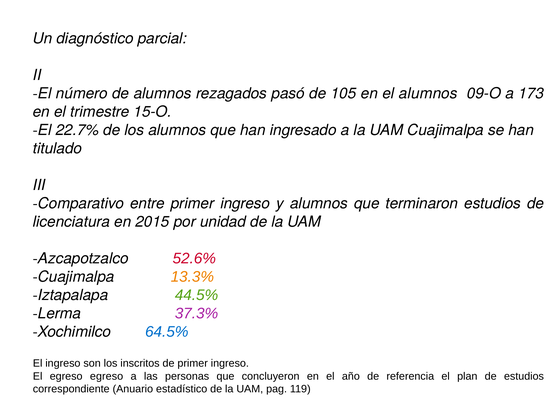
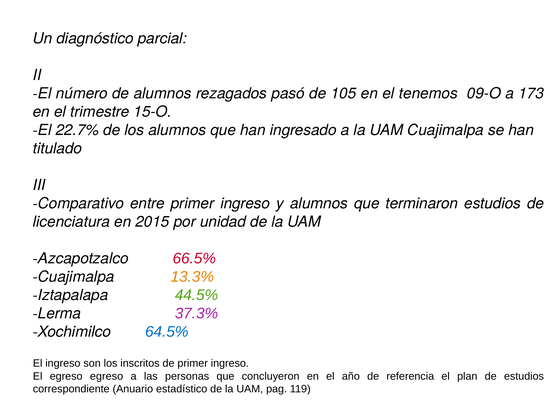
el alumnos: alumnos -> tenemos (428, 94)
52.6%: 52.6% -> 66.5% (194, 259)
